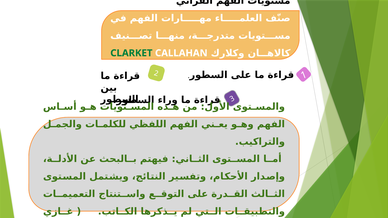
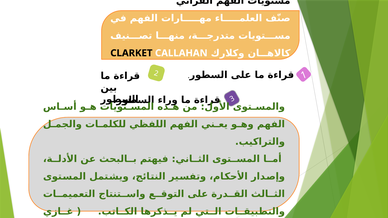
CLARKET colour: green -> black (131, 53)
